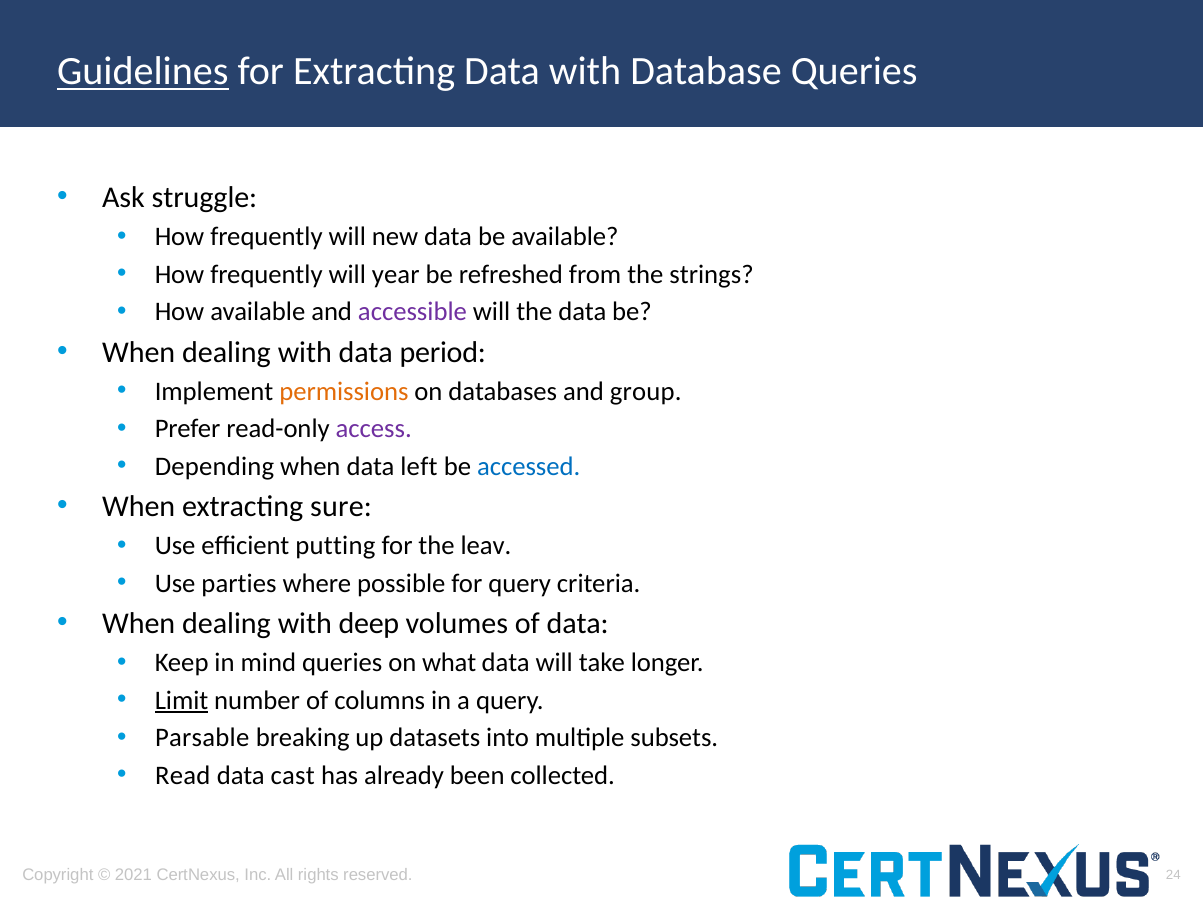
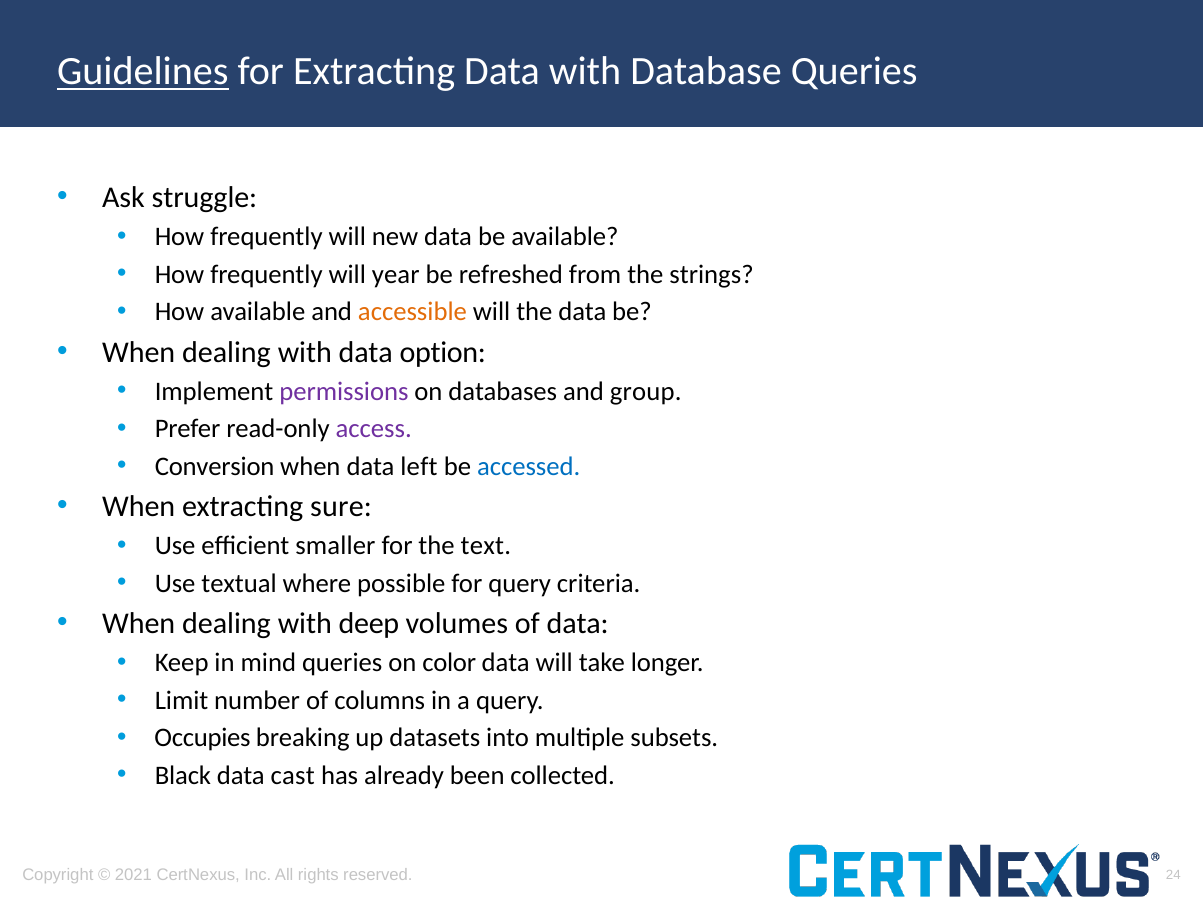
accessible colour: purple -> orange (412, 311)
period: period -> option (443, 352)
permissions colour: orange -> purple (344, 391)
Depending: Depending -> Conversion (215, 466)
putting: putting -> smaller (335, 545)
leav: leav -> text (486, 545)
parties: parties -> textual (239, 583)
what: what -> color (449, 662)
Limit underline: present -> none (182, 700)
Parsable: Parsable -> Occupies (202, 737)
Read: Read -> Black (183, 775)
